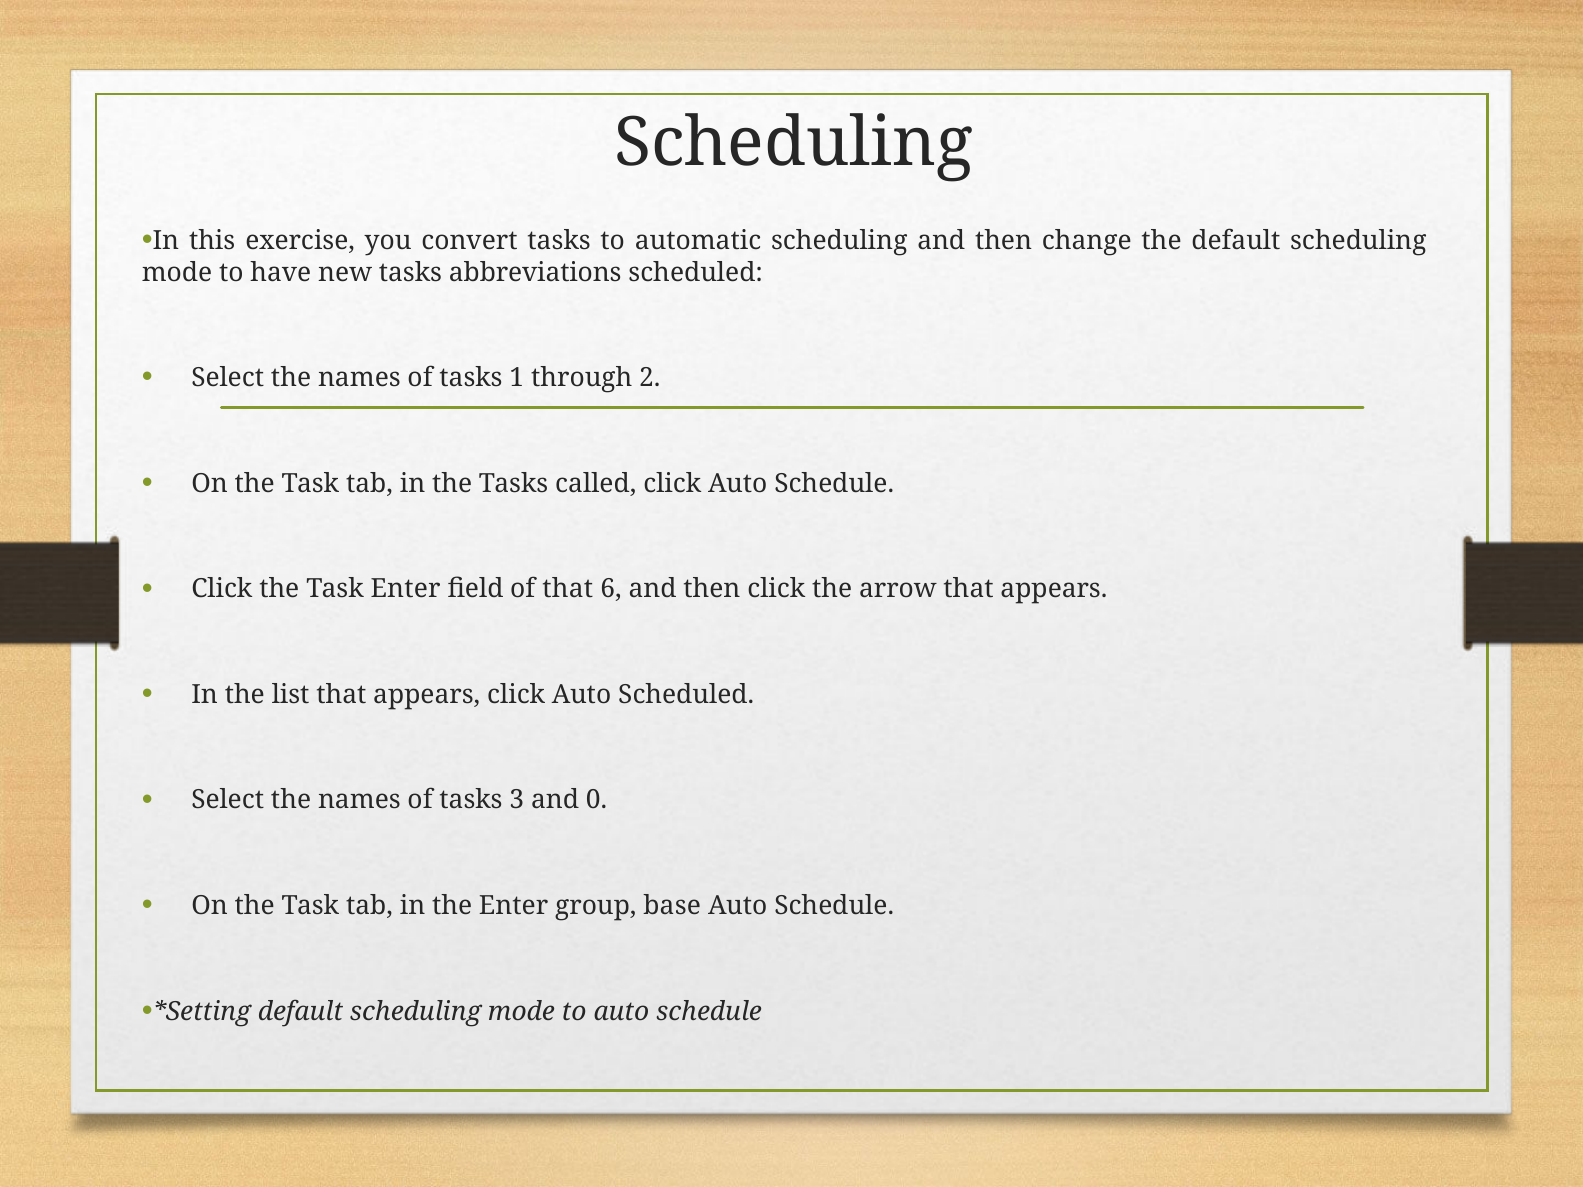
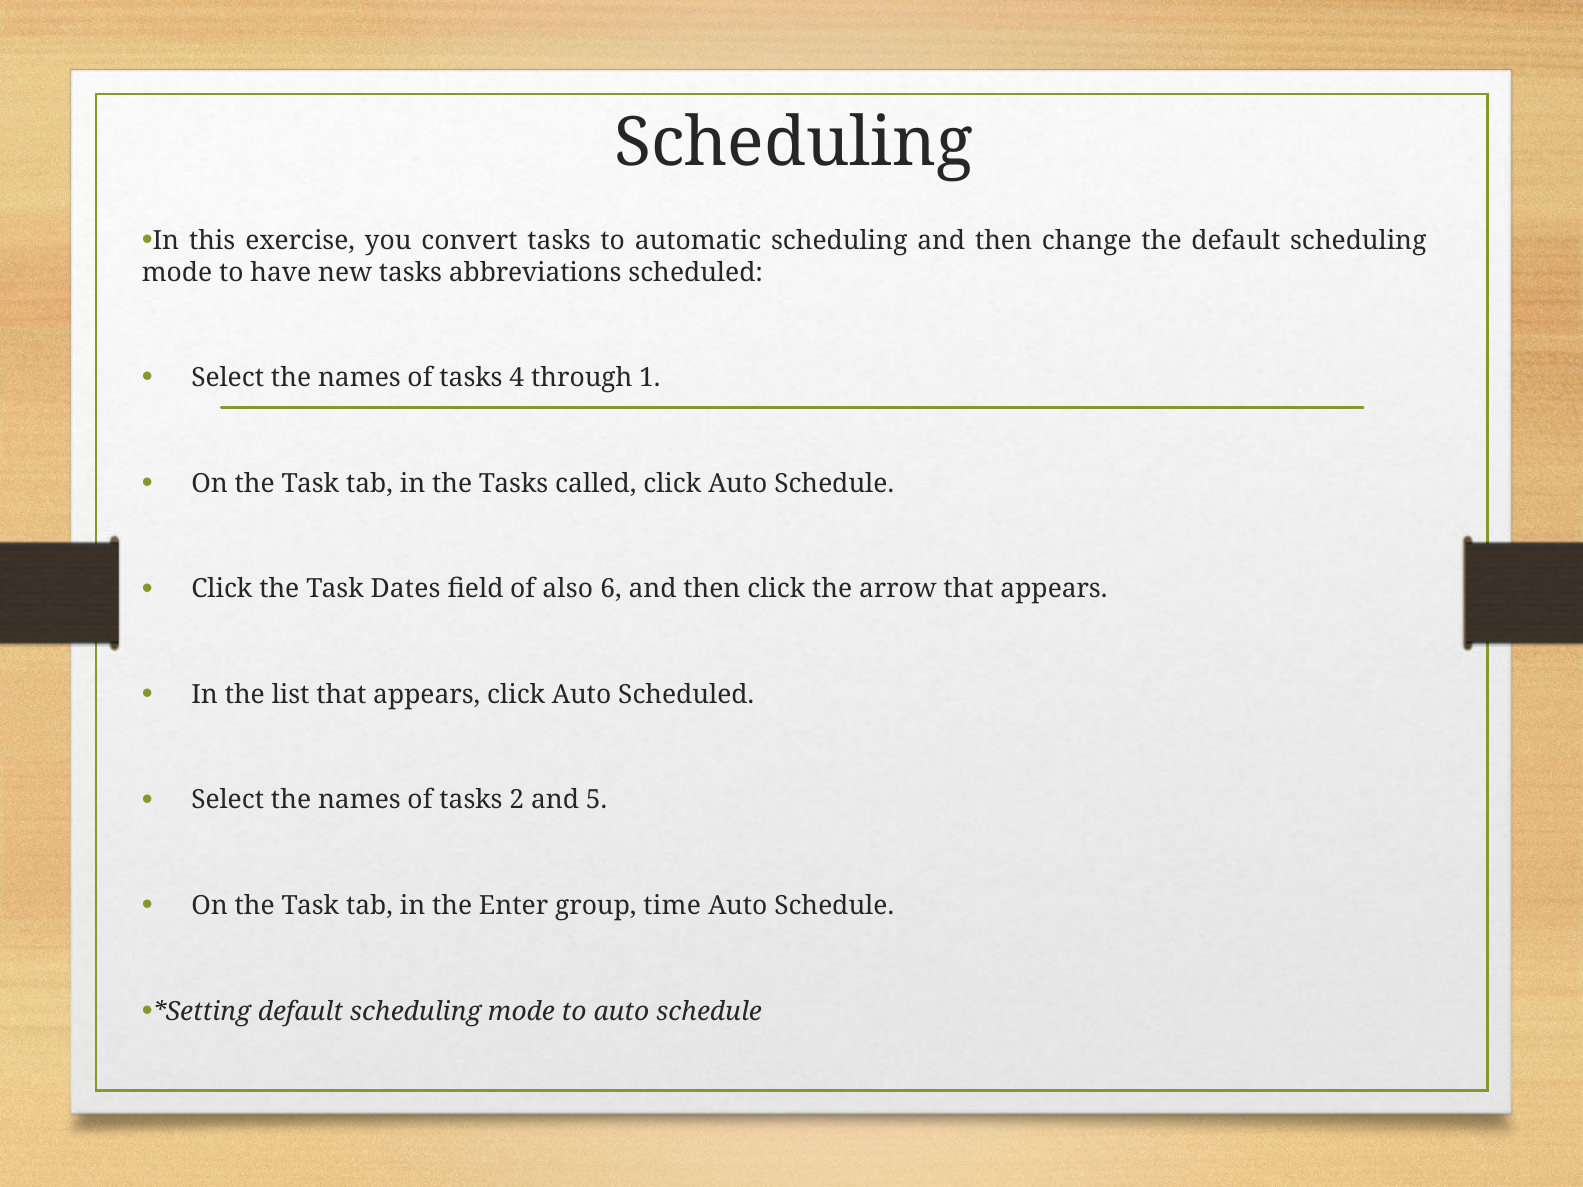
1: 1 -> 4 (517, 378)
2: 2 -> 1 (650, 378)
Task Enter: Enter -> Dates (406, 589)
of that: that -> also (568, 589)
3: 3 -> 2 (517, 800)
0: 0 -> 5 (597, 800)
base: base -> time (672, 906)
